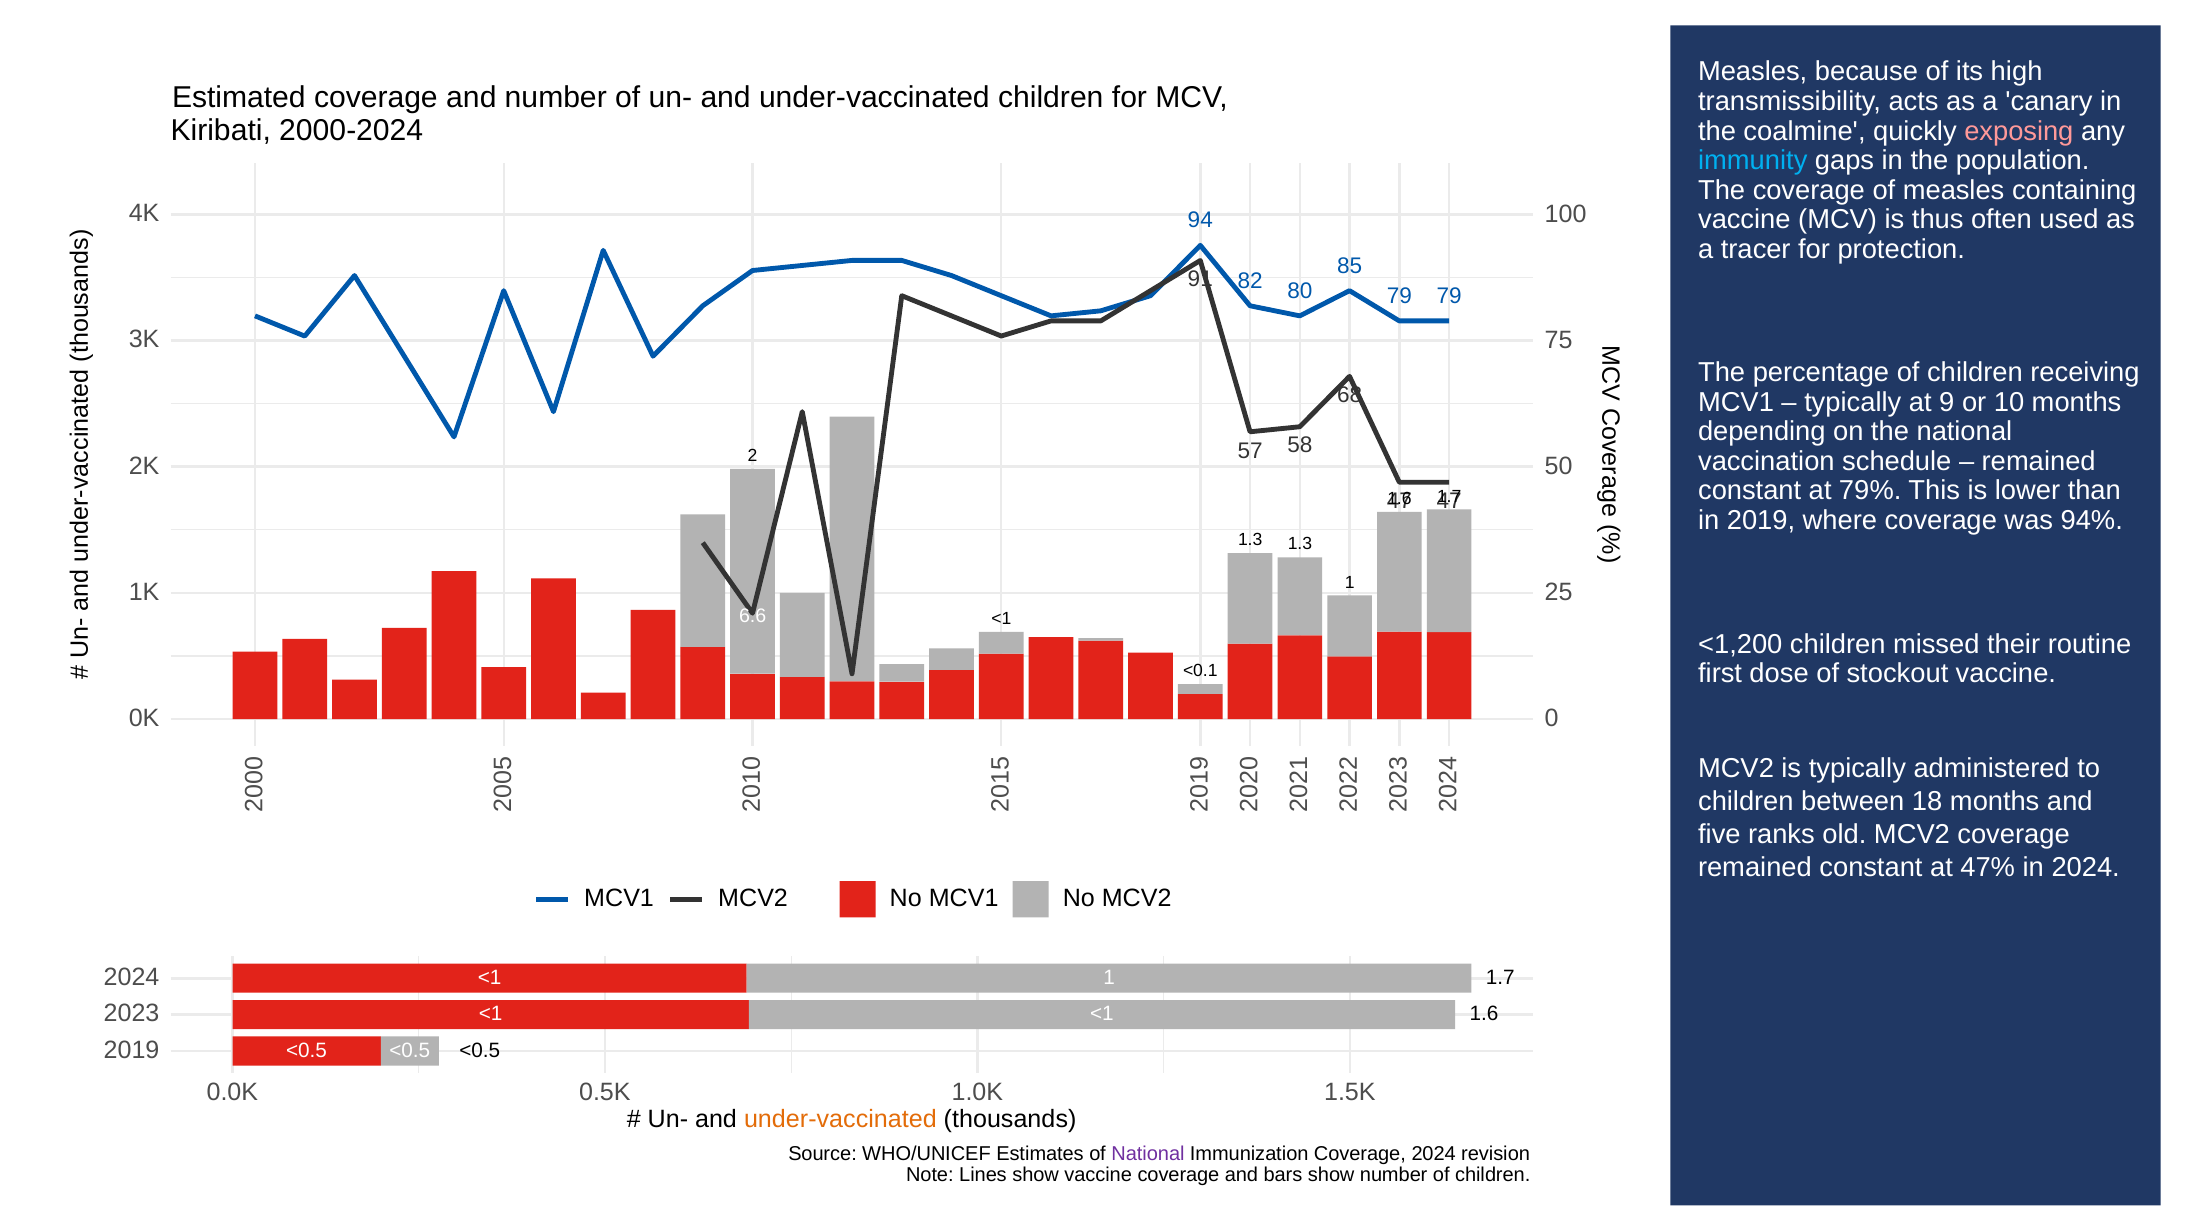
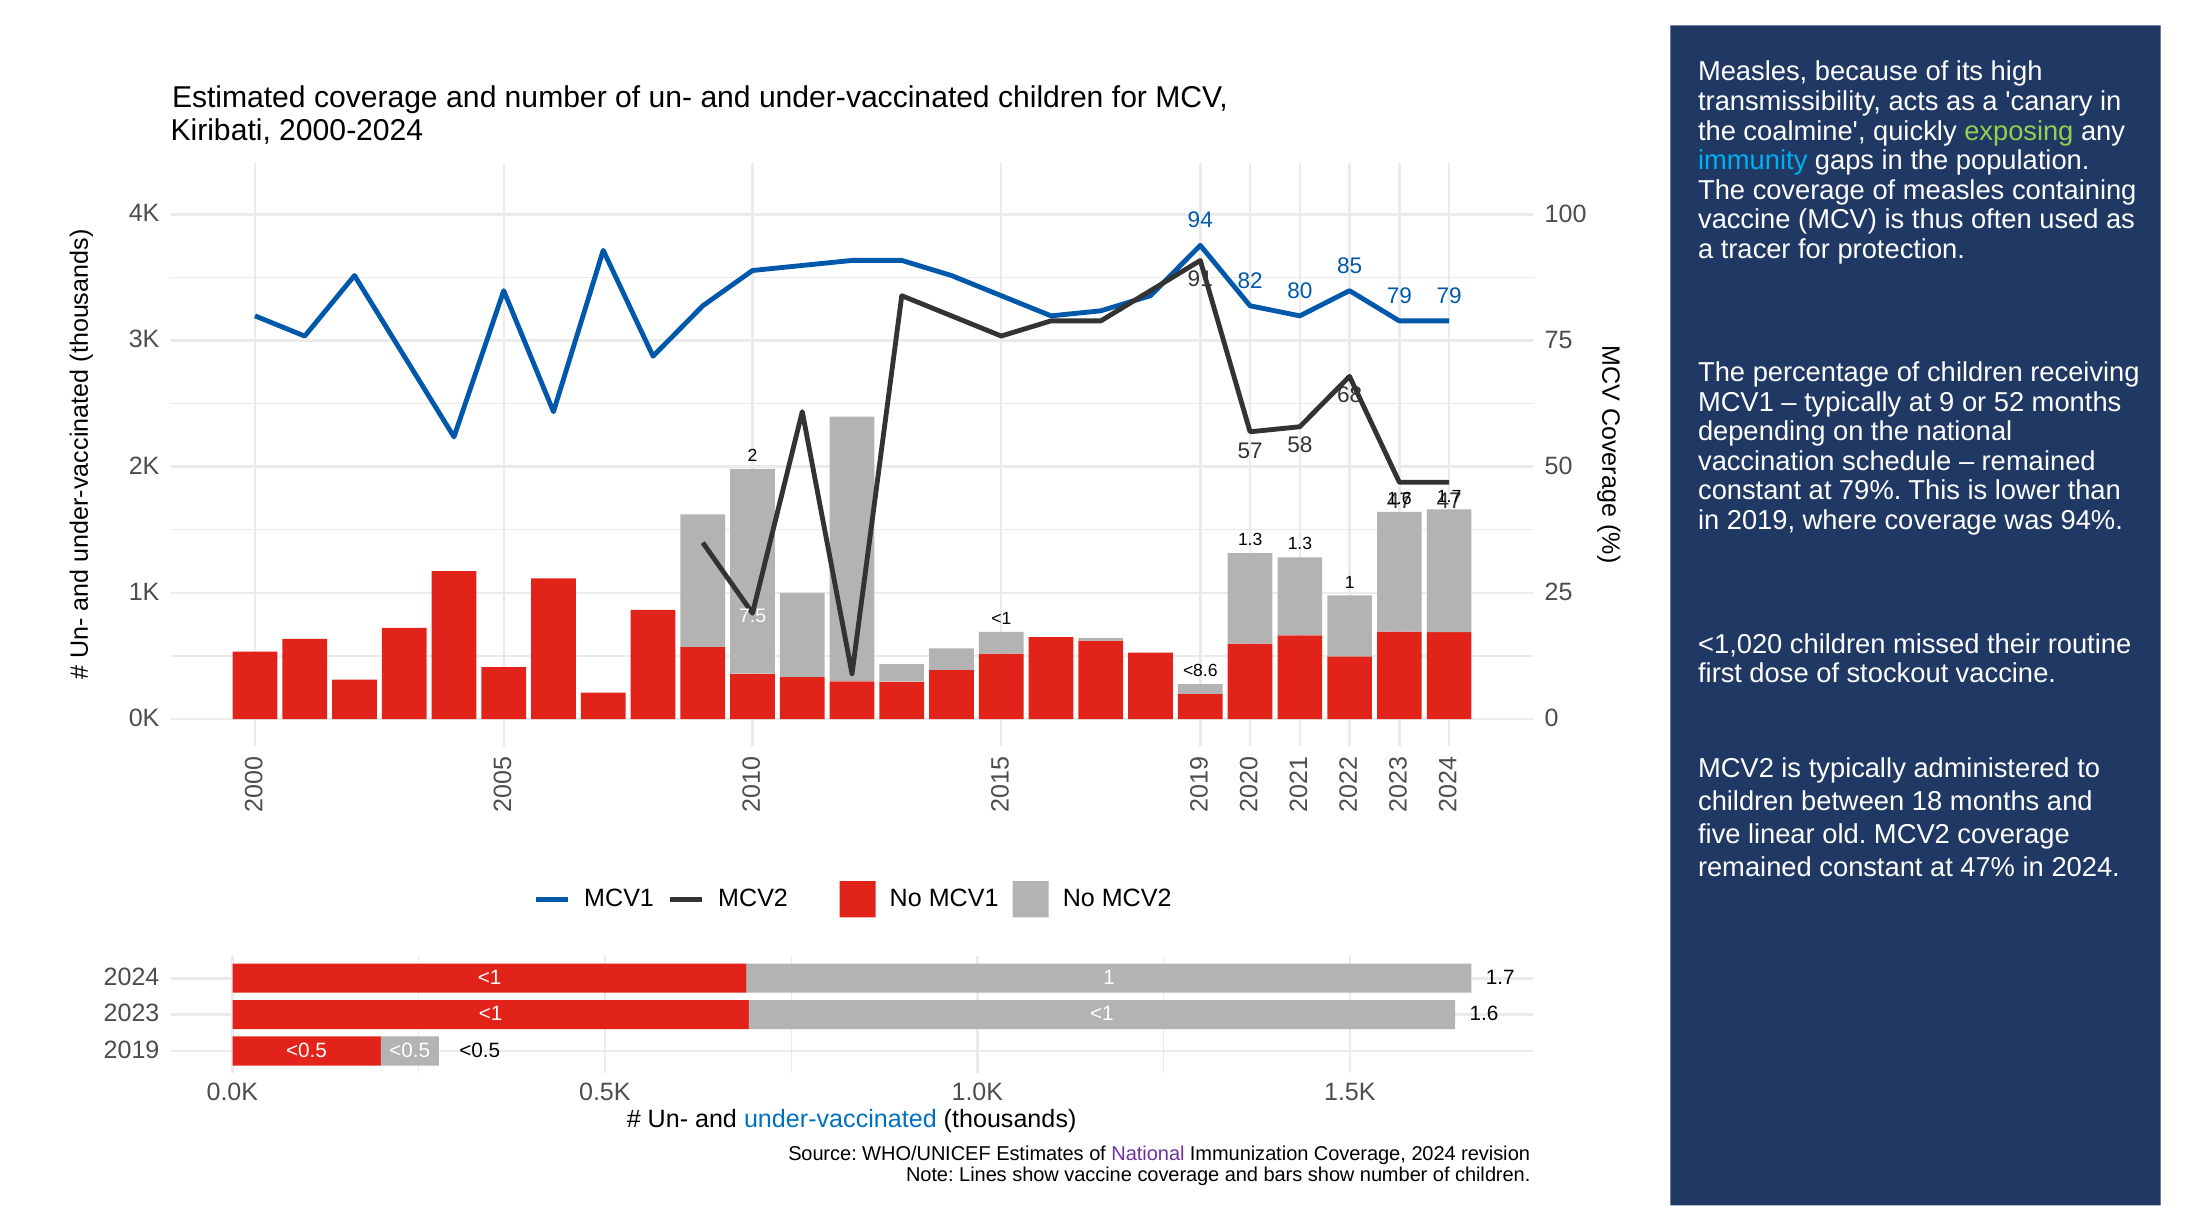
exposing colour: pink -> light green (2019, 131)
10: 10 -> 52 (2009, 402)
6.6: 6.6 -> 7.5 (753, 616)
<1,200: <1,200 -> <1,020 (1740, 644)
<0.1: <0.1 -> <8.6 (1200, 671)
ranks: ranks -> linear (1781, 834)
under-vaccinated colour: orange -> blue (840, 1119)
